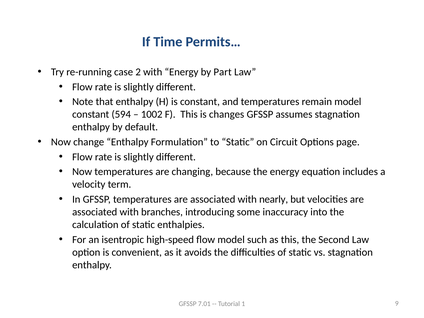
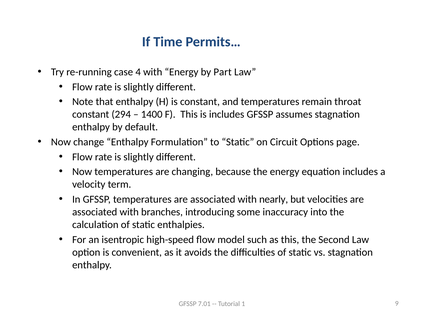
2: 2 -> 4 (138, 72)
remain model: model -> throat (348, 102)
594: 594 -> 294 (121, 114)
1002: 1002 -> 1400 (152, 114)
is changes: changes -> includes (227, 114)
